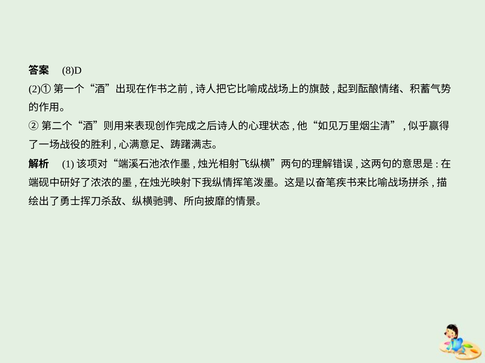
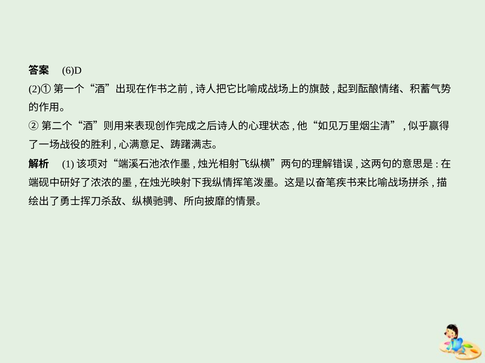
8)D: 8)D -> 6)D (72, 70)
